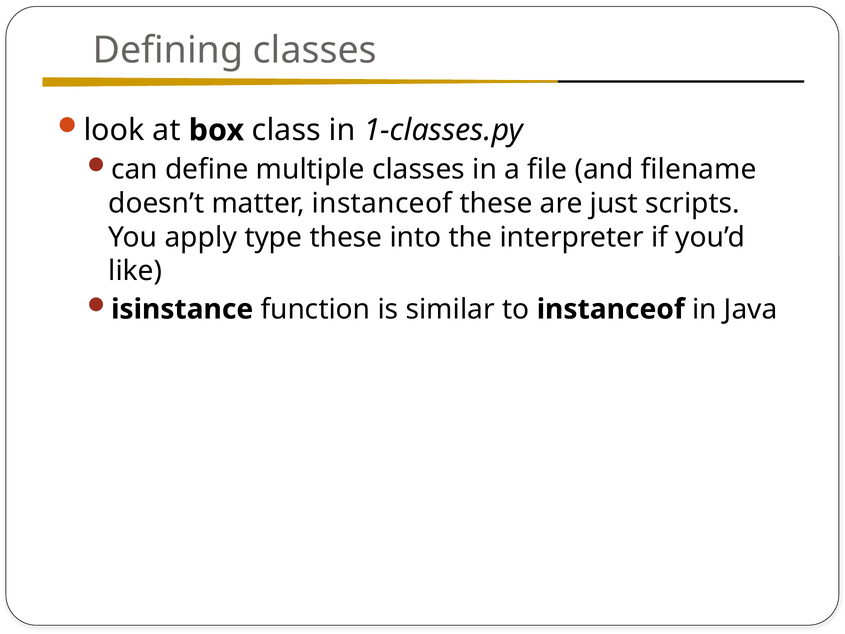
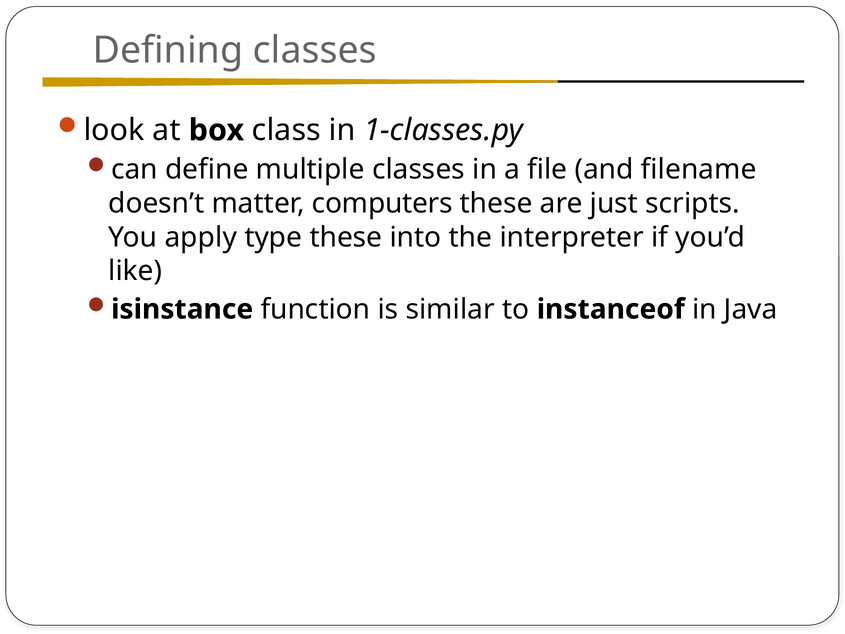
matter instanceof: instanceof -> computers (382, 203)
